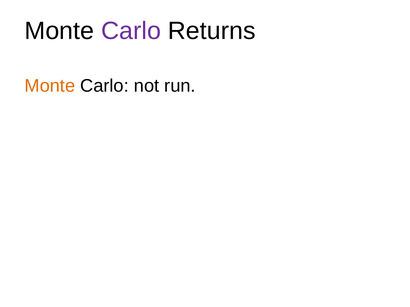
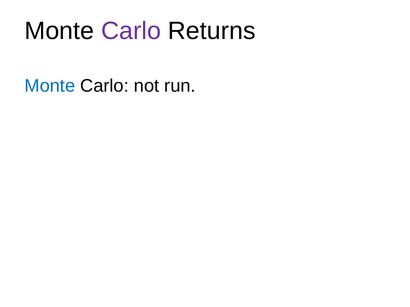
Monte colour: orange -> blue (50, 86)
